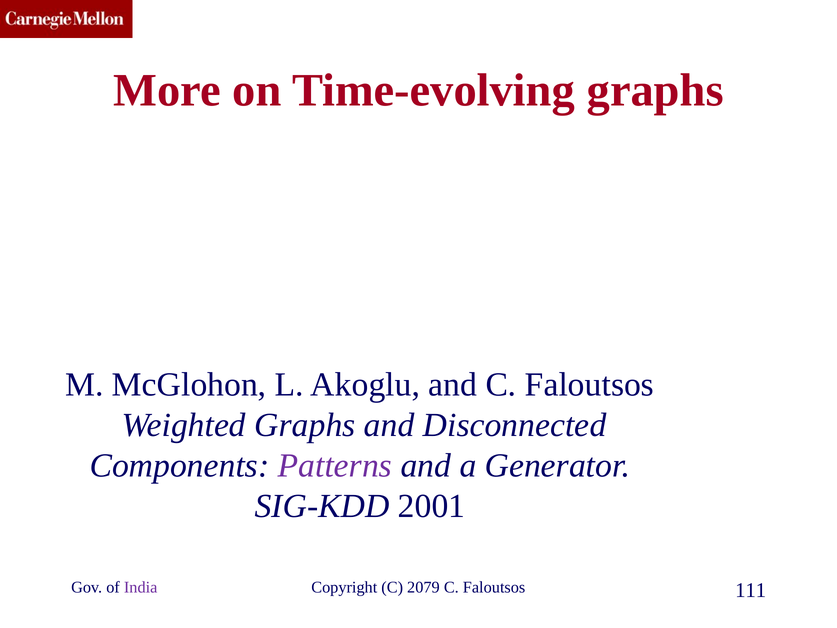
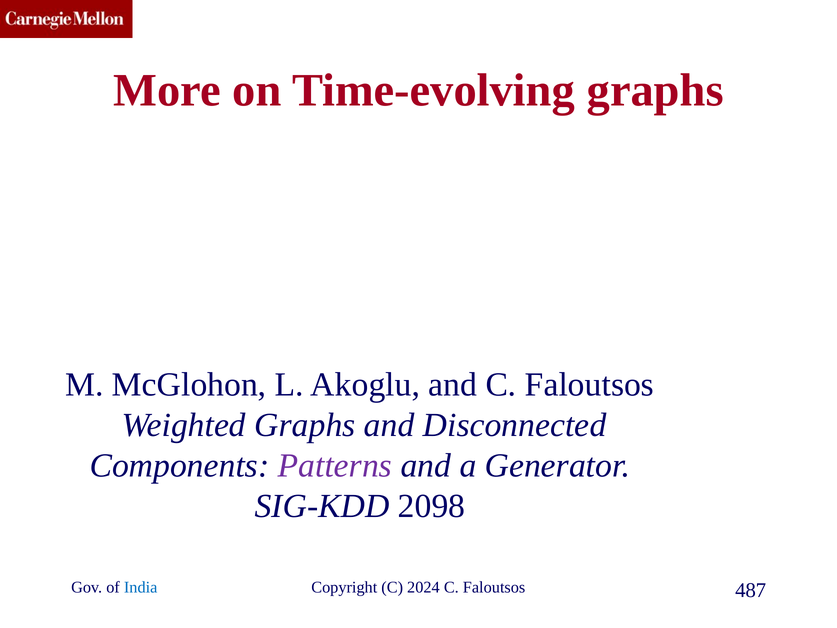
2001: 2001 -> 2098 (432, 506)
India colour: purple -> blue (141, 587)
2079: 2079 -> 2024 (423, 587)
111: 111 -> 487 (751, 590)
